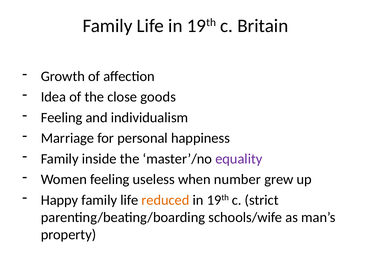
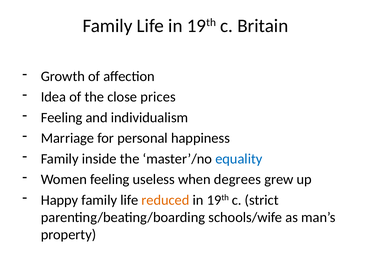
goods: goods -> prices (158, 97)
equality colour: purple -> blue (239, 159)
number: number -> degrees (237, 180)
